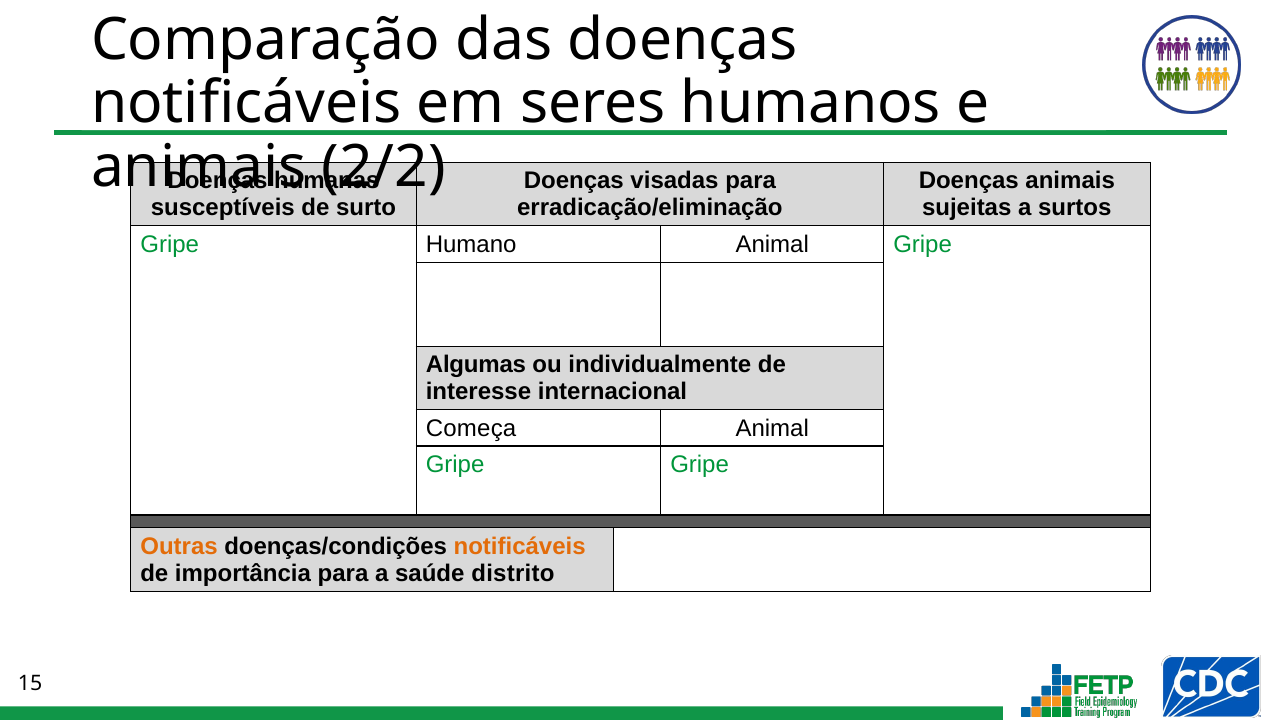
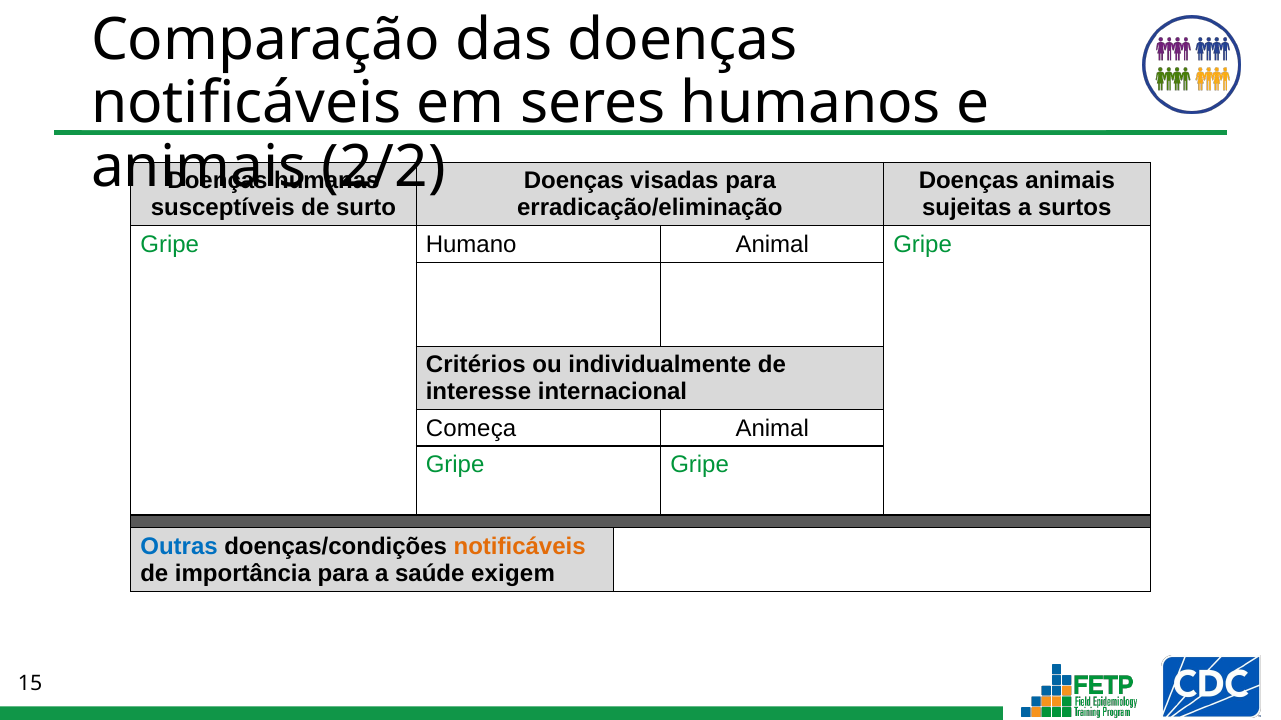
Algumas: Algumas -> Critérios (476, 365)
Outras colour: orange -> blue (179, 547)
distrito: distrito -> exigem (513, 574)
